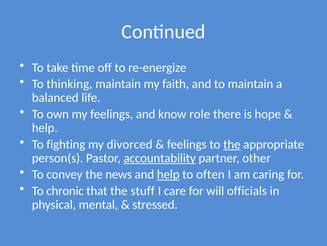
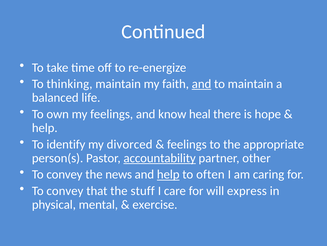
and underline: none -> present (202, 84)
role: role -> heal (200, 114)
fighting: fighting -> identify (66, 144)
the underline: present -> none (232, 144)
chronic: chronic -> convey (65, 190)
officials: officials -> express (247, 190)
stressed: stressed -> exercise (155, 204)
